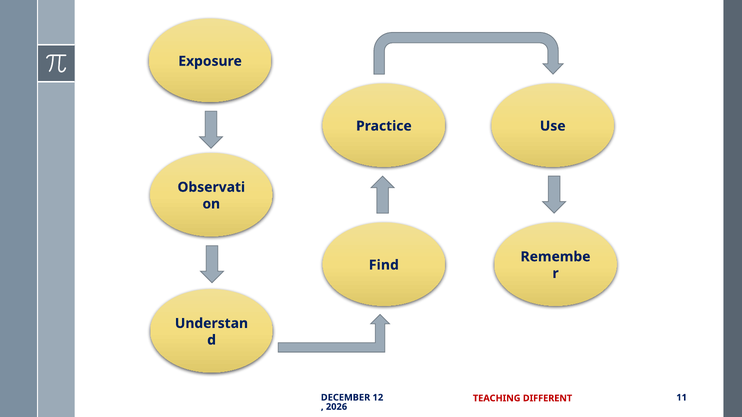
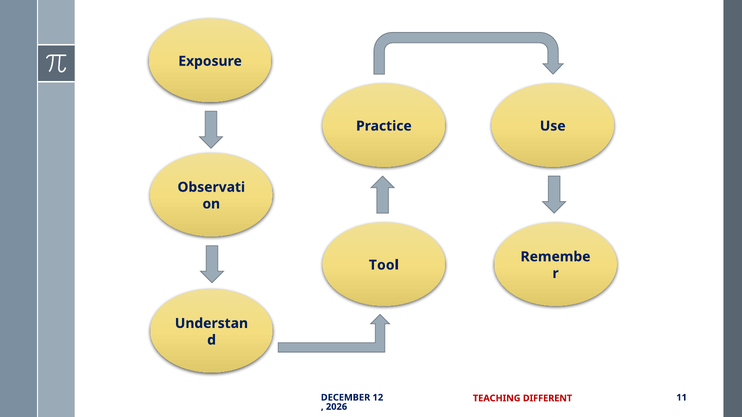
Find: Find -> Tool (384, 265)
